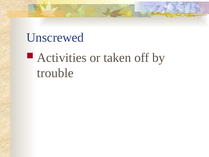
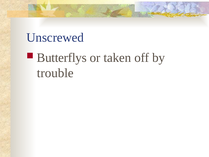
Activities: Activities -> Butterflys (62, 58)
